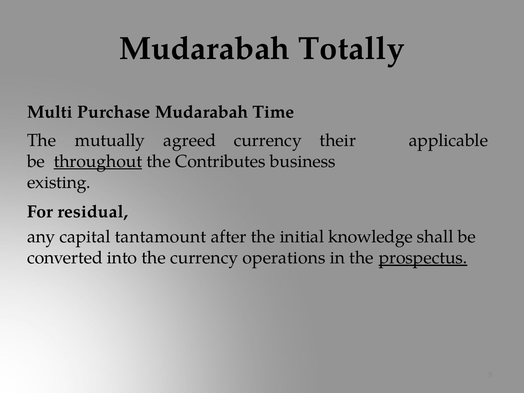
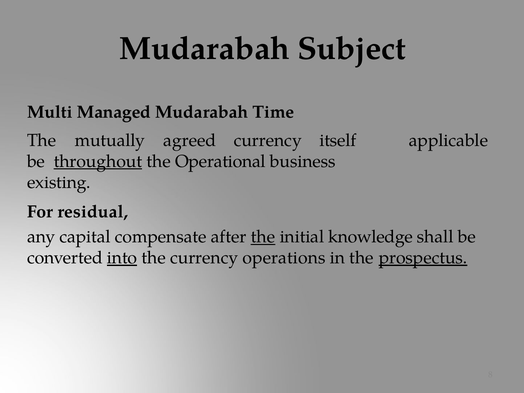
Totally: Totally -> Subject (352, 49)
Purchase: Purchase -> Managed (114, 112)
their: their -> itself (338, 140)
Contributes: Contributes -> Operational (220, 161)
tantamount: tantamount -> compensate (161, 237)
the underline: none -> present (263, 237)
into underline: none -> present (122, 258)
